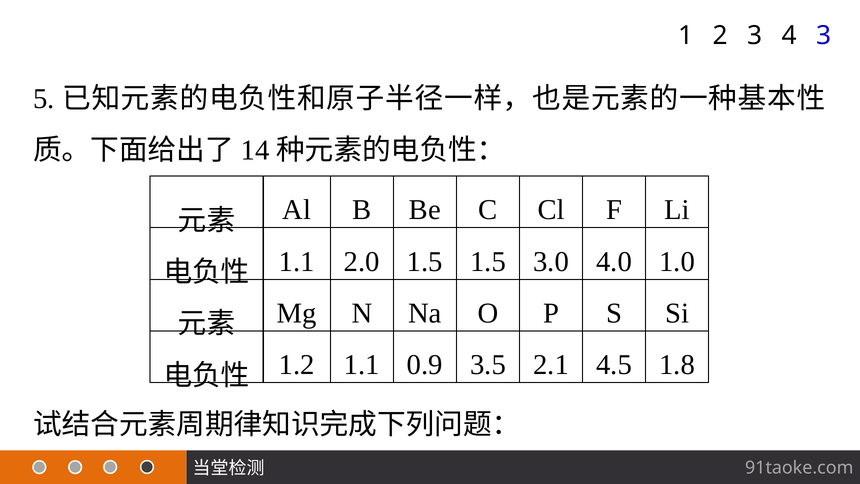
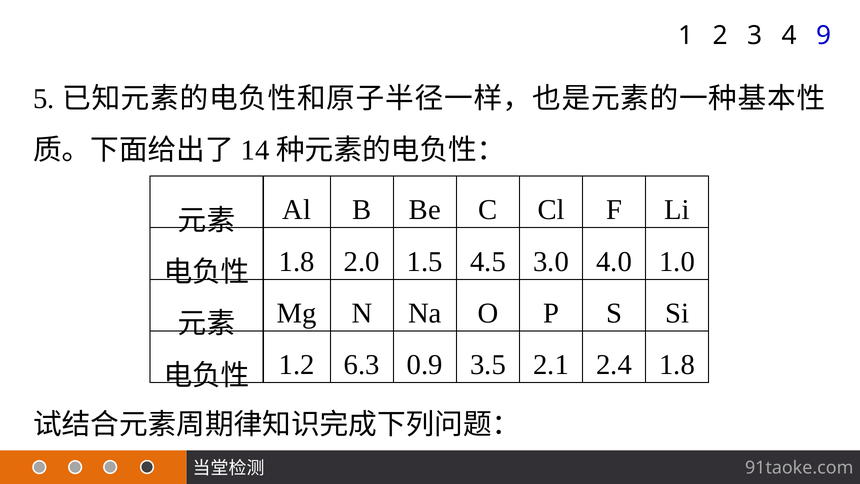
4 3: 3 -> 9 (824, 36)
1.1: 1.1 -> 1.8 (297, 262)
1.5 1.5: 1.5 -> 4.5 (488, 262)
1.2 1.1: 1.1 -> 6.3 (362, 365)
4.5: 4.5 -> 2.4 (614, 365)
